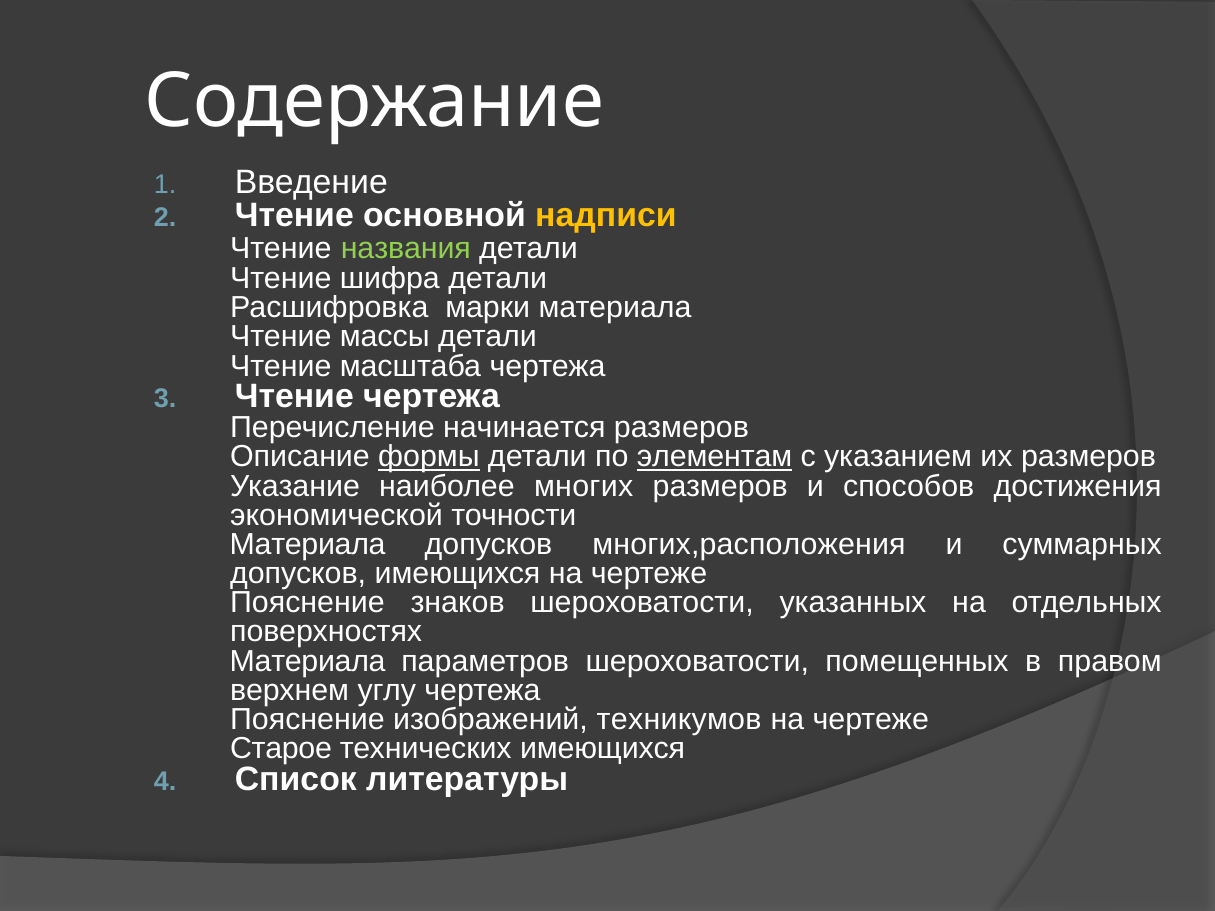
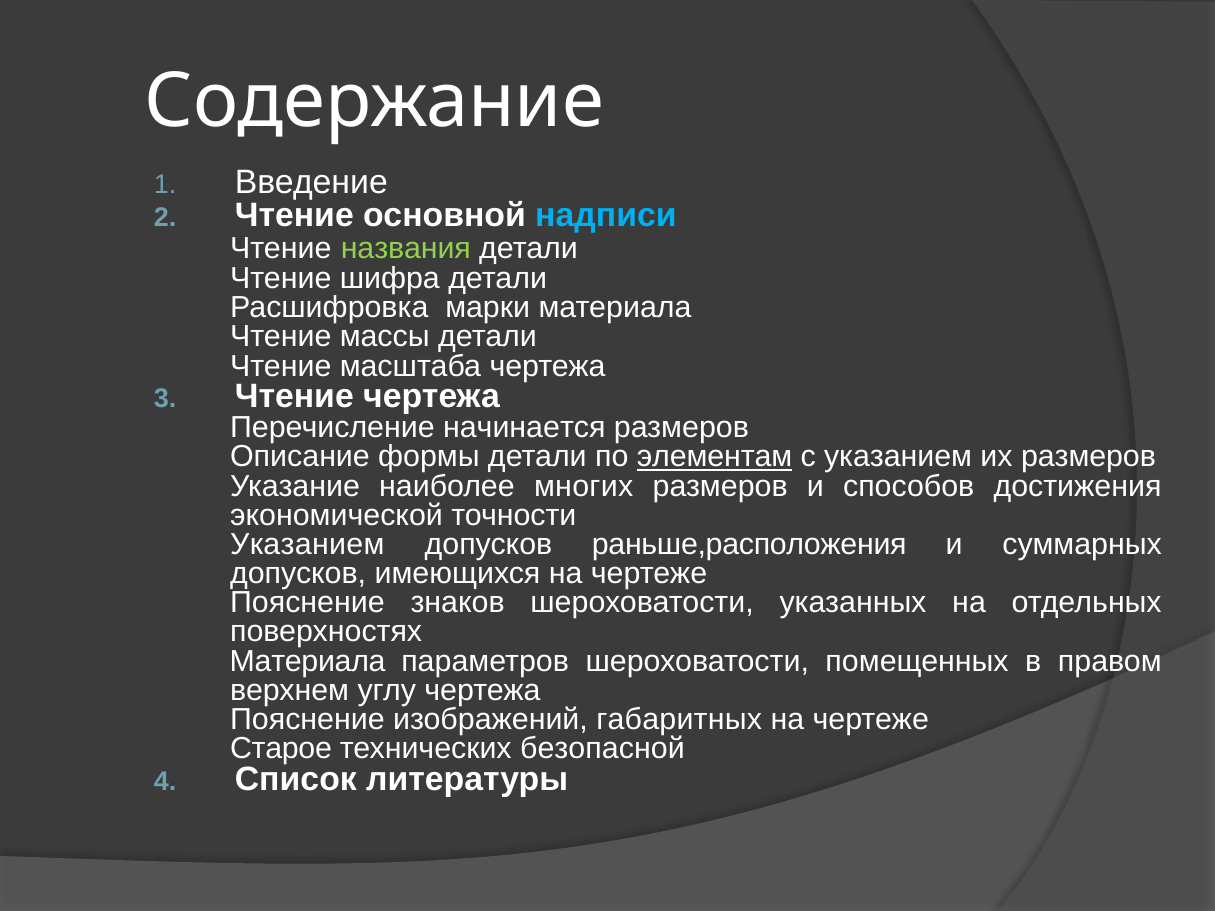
надписи colour: yellow -> light blue (606, 215)
формы underline: present -> none (429, 457)
Материала: Материала -> Указанием (307, 545)
многих,расположения: многих,расположения -> раньше,расположения (749, 545)
техникумов: техникумов -> габаритных (679, 720)
технических имеющихся: имеющихся -> безопасной (602, 749)
